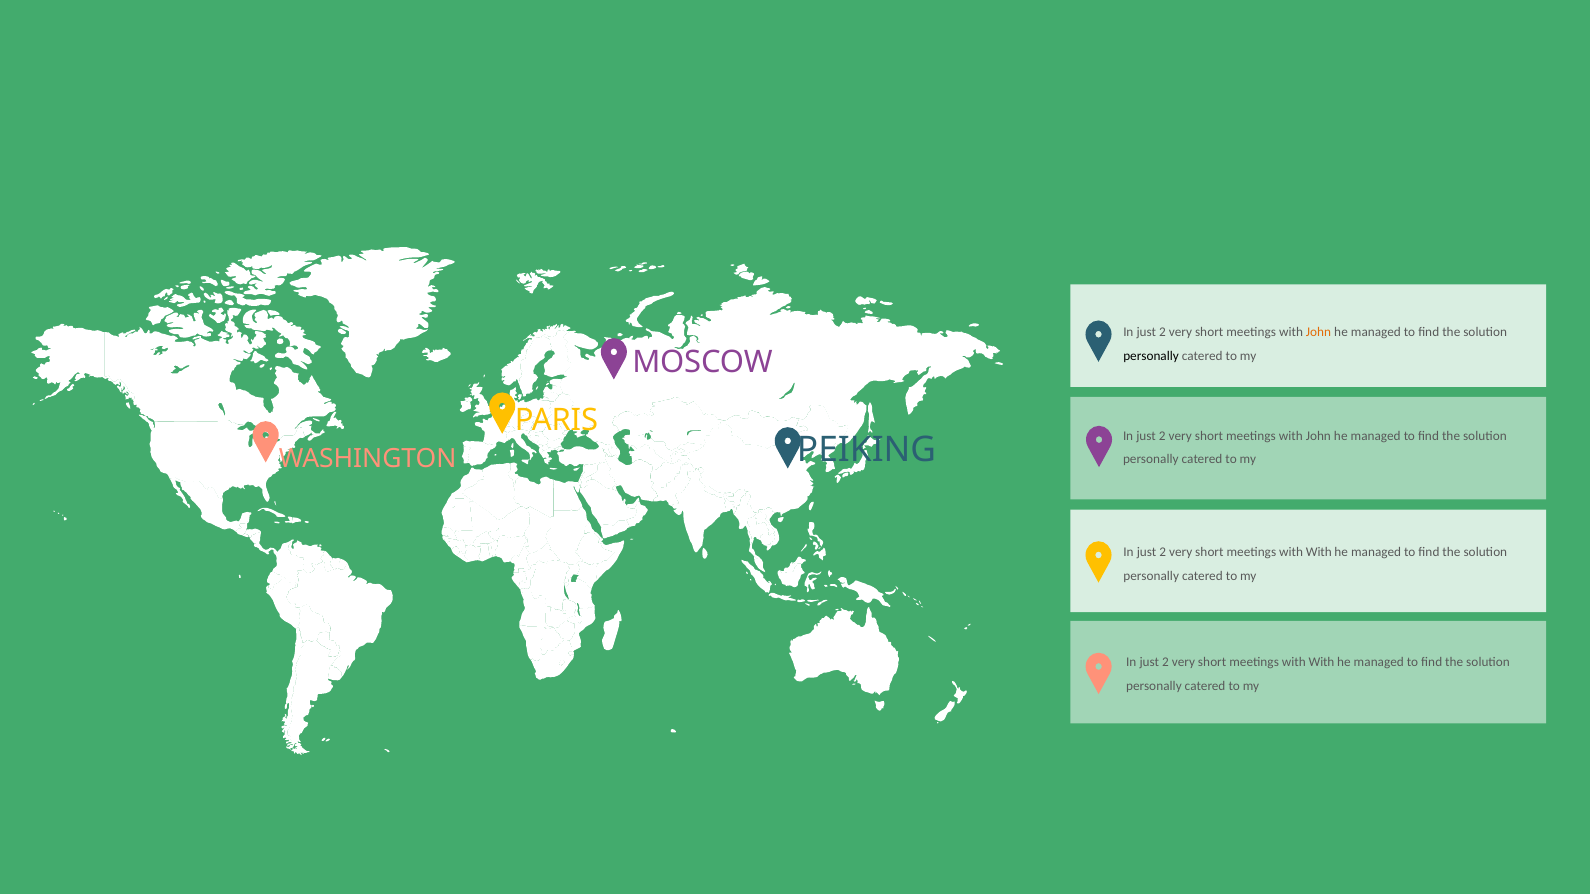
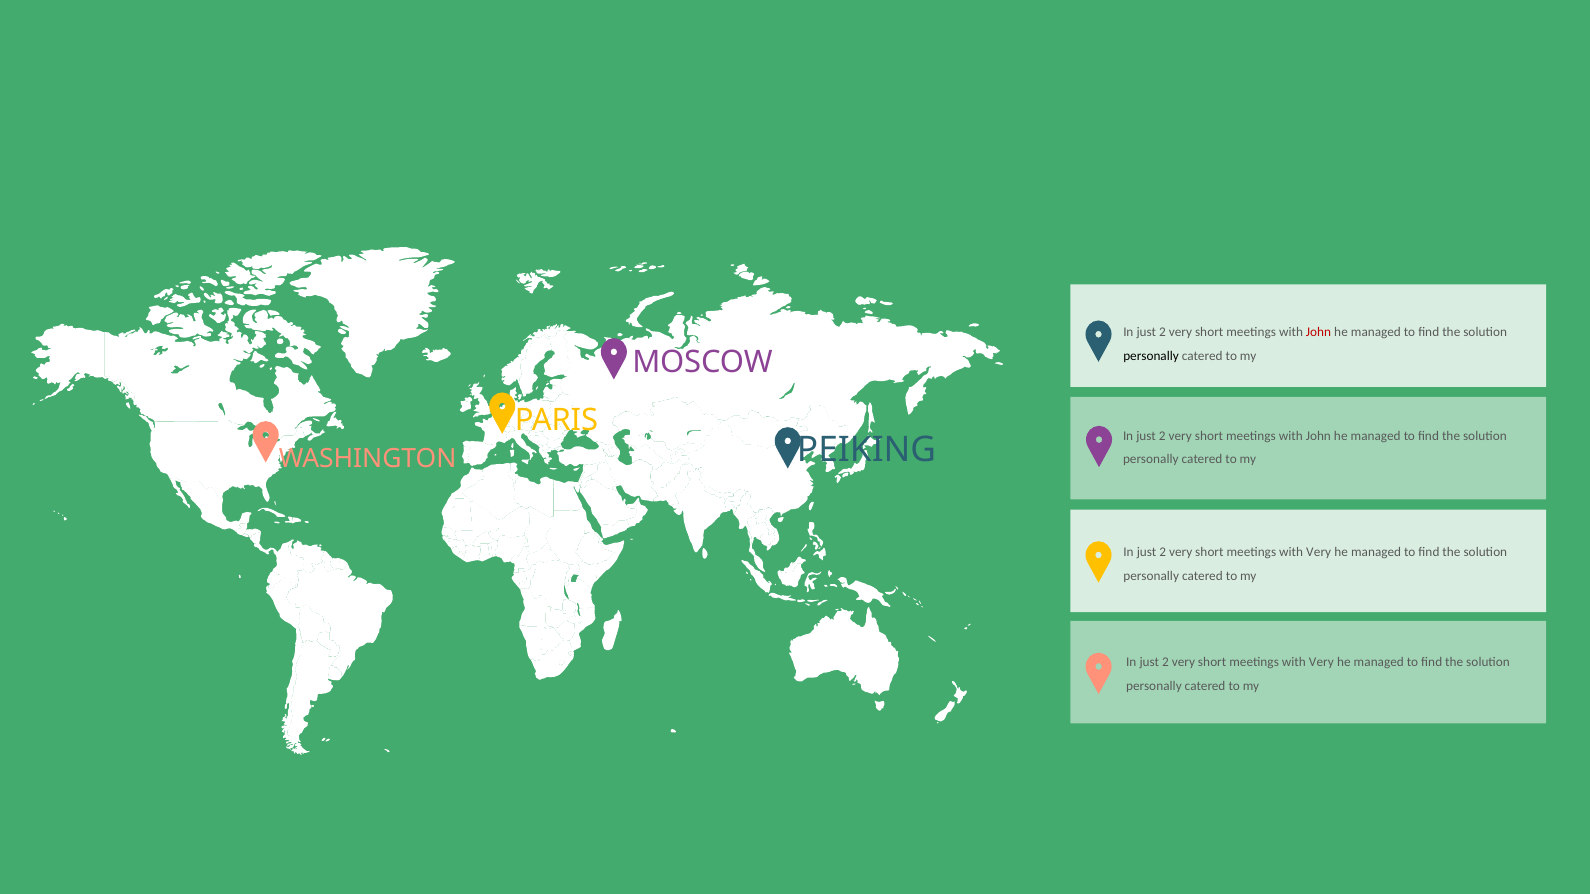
John colour: orange -> red (1319, 332)
With: With -> Very (1319, 553)
With: With -> Very (1321, 663)
